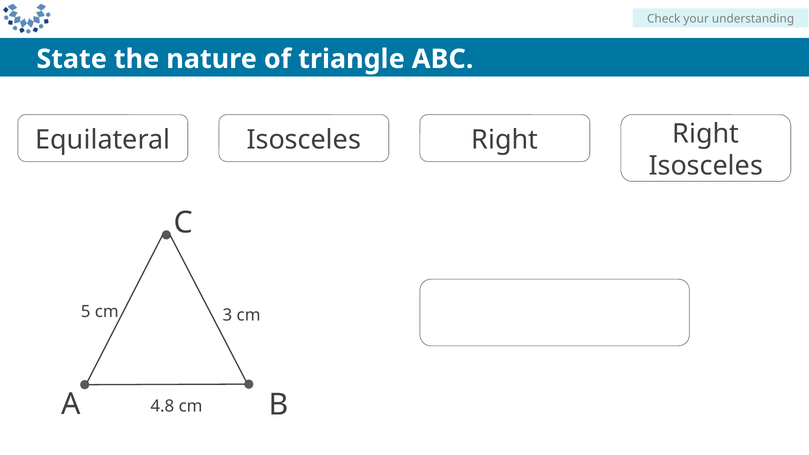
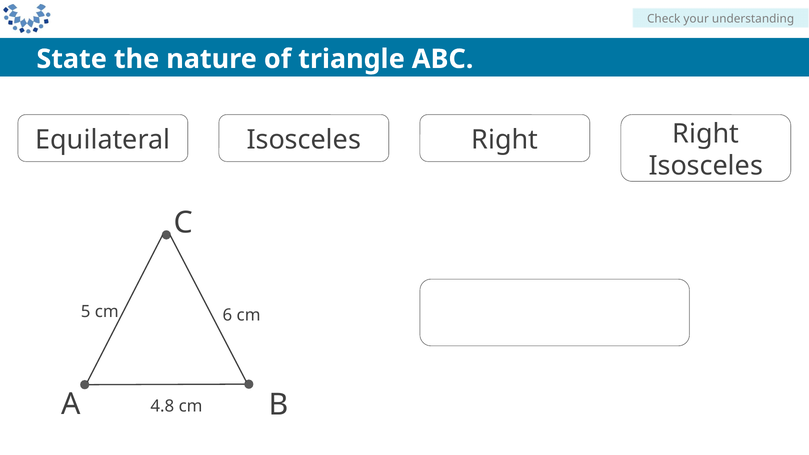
3: 3 -> 6 (227, 315)
